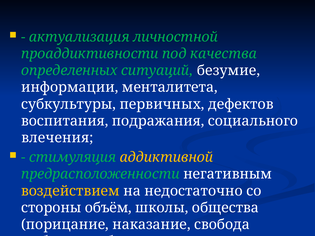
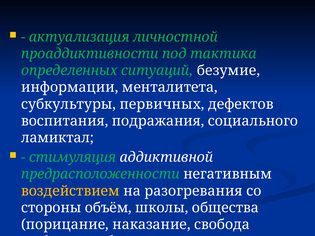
качества: качества -> тактика (223, 54)
влечения: влечения -> ламиктал (57, 138)
аддиктивной colour: yellow -> white (167, 157)
недостаточно: недостаточно -> разогревания (194, 191)
